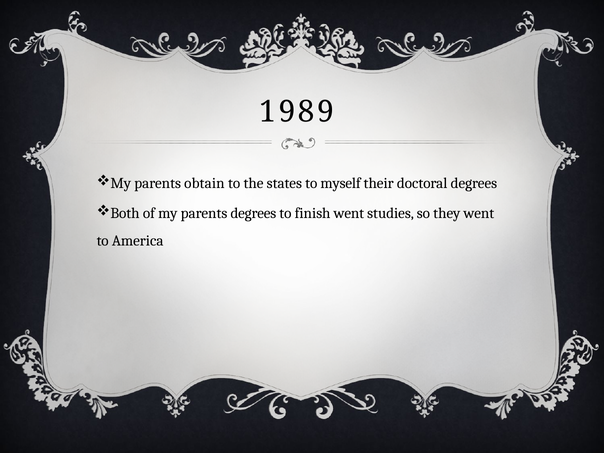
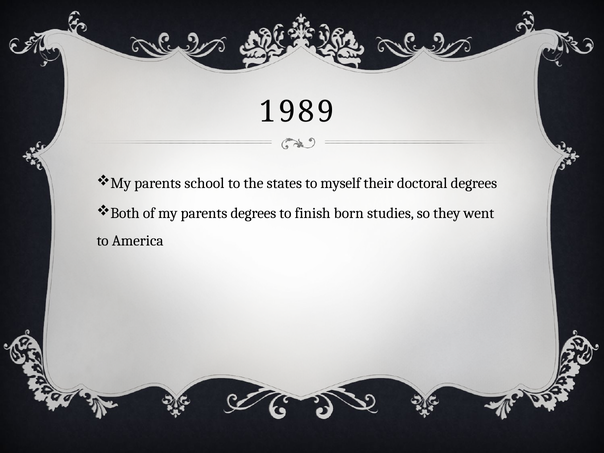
obtain: obtain -> school (204, 183)
finish went: went -> born (349, 213)
